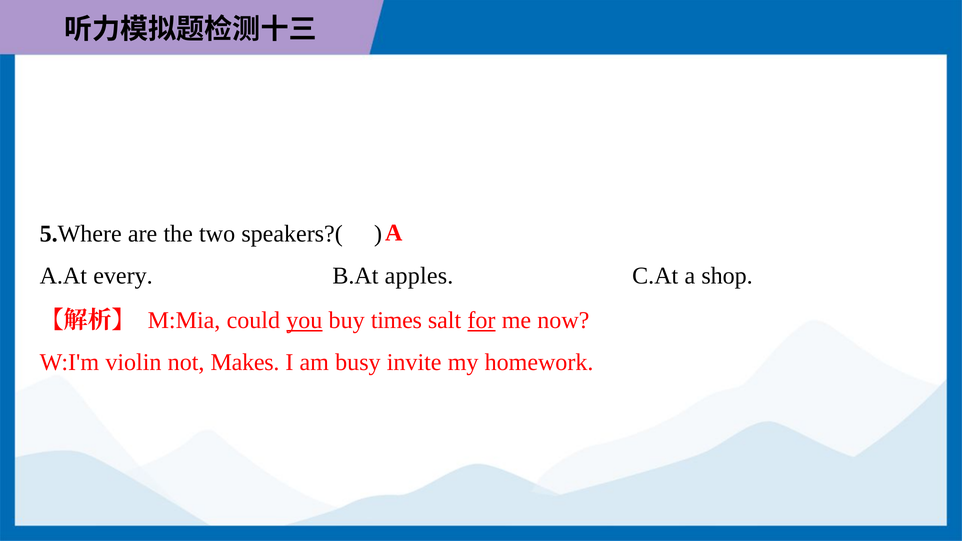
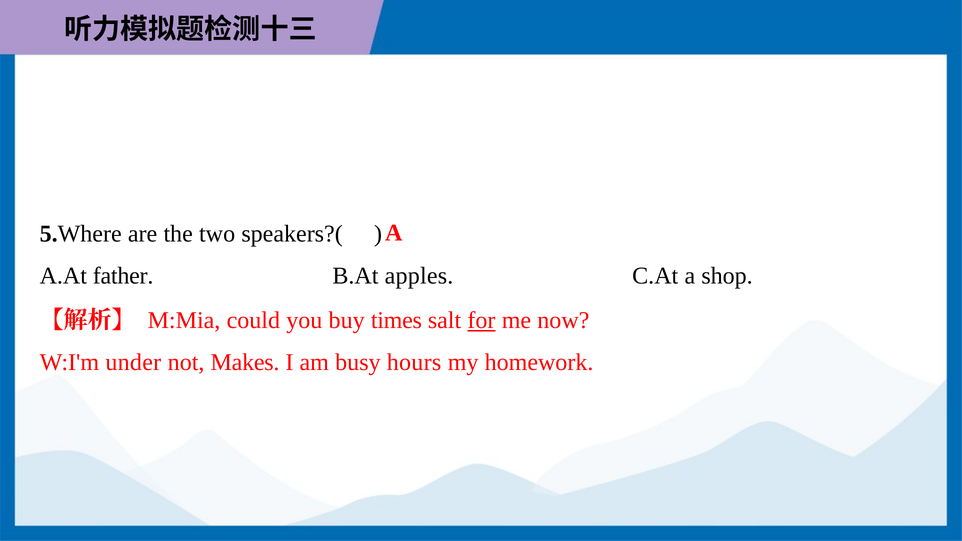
every: every -> father (123, 276)
you underline: present -> none (304, 321)
violin: violin -> under (133, 363)
invite: invite -> hours (414, 363)
